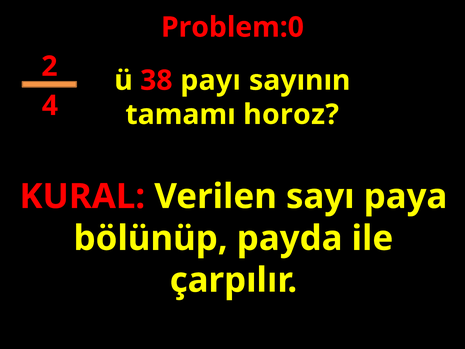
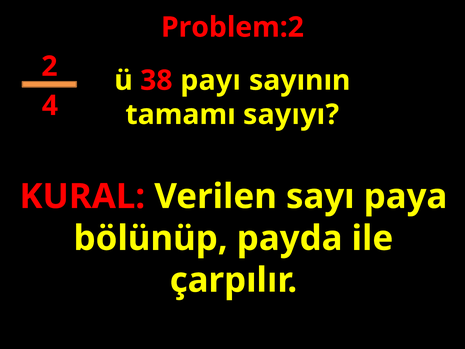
Problem:0: Problem:0 -> Problem:2 (232, 27)
horoz: horoz -> sayıyı (291, 114)
